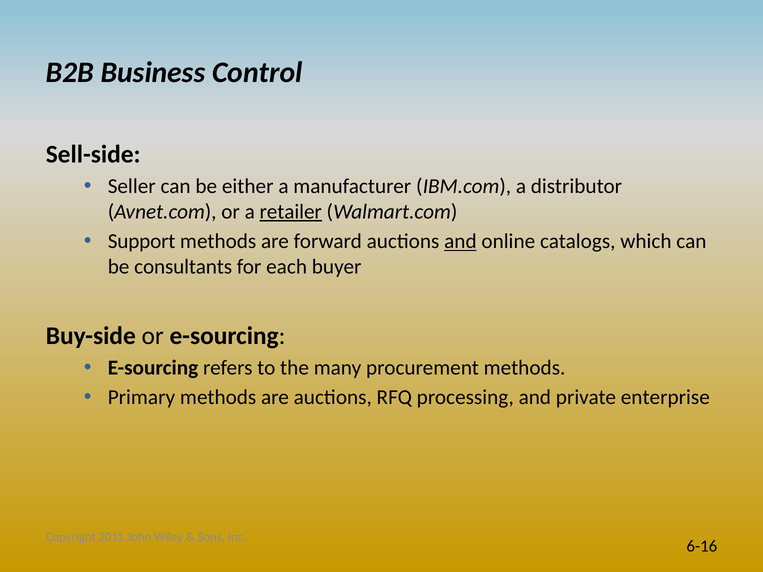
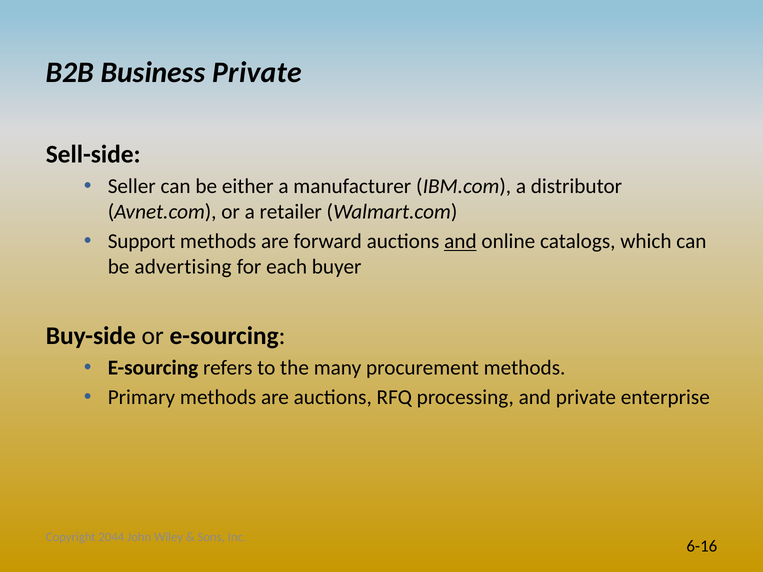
Business Control: Control -> Private (257, 73)
retailer underline: present -> none (291, 212)
consultants: consultants -> advertising (183, 267)
2011: 2011 -> 2044 (111, 537)
